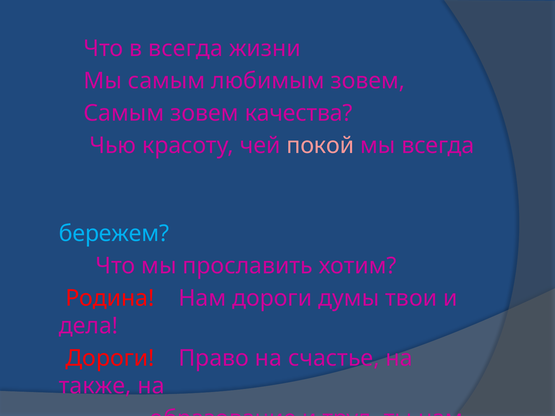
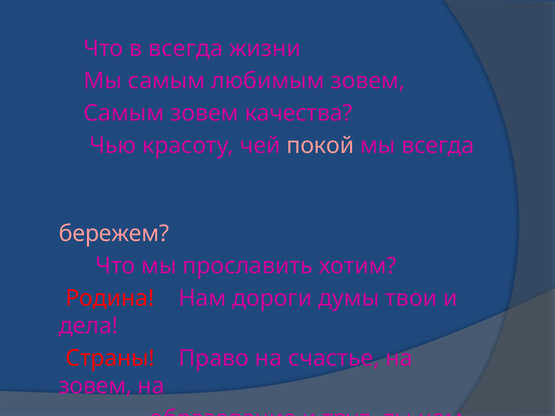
бережем colour: light blue -> pink (114, 234)
Дороги: Дороги -> Страны (110, 358)
также: также -> зовем (95, 386)
